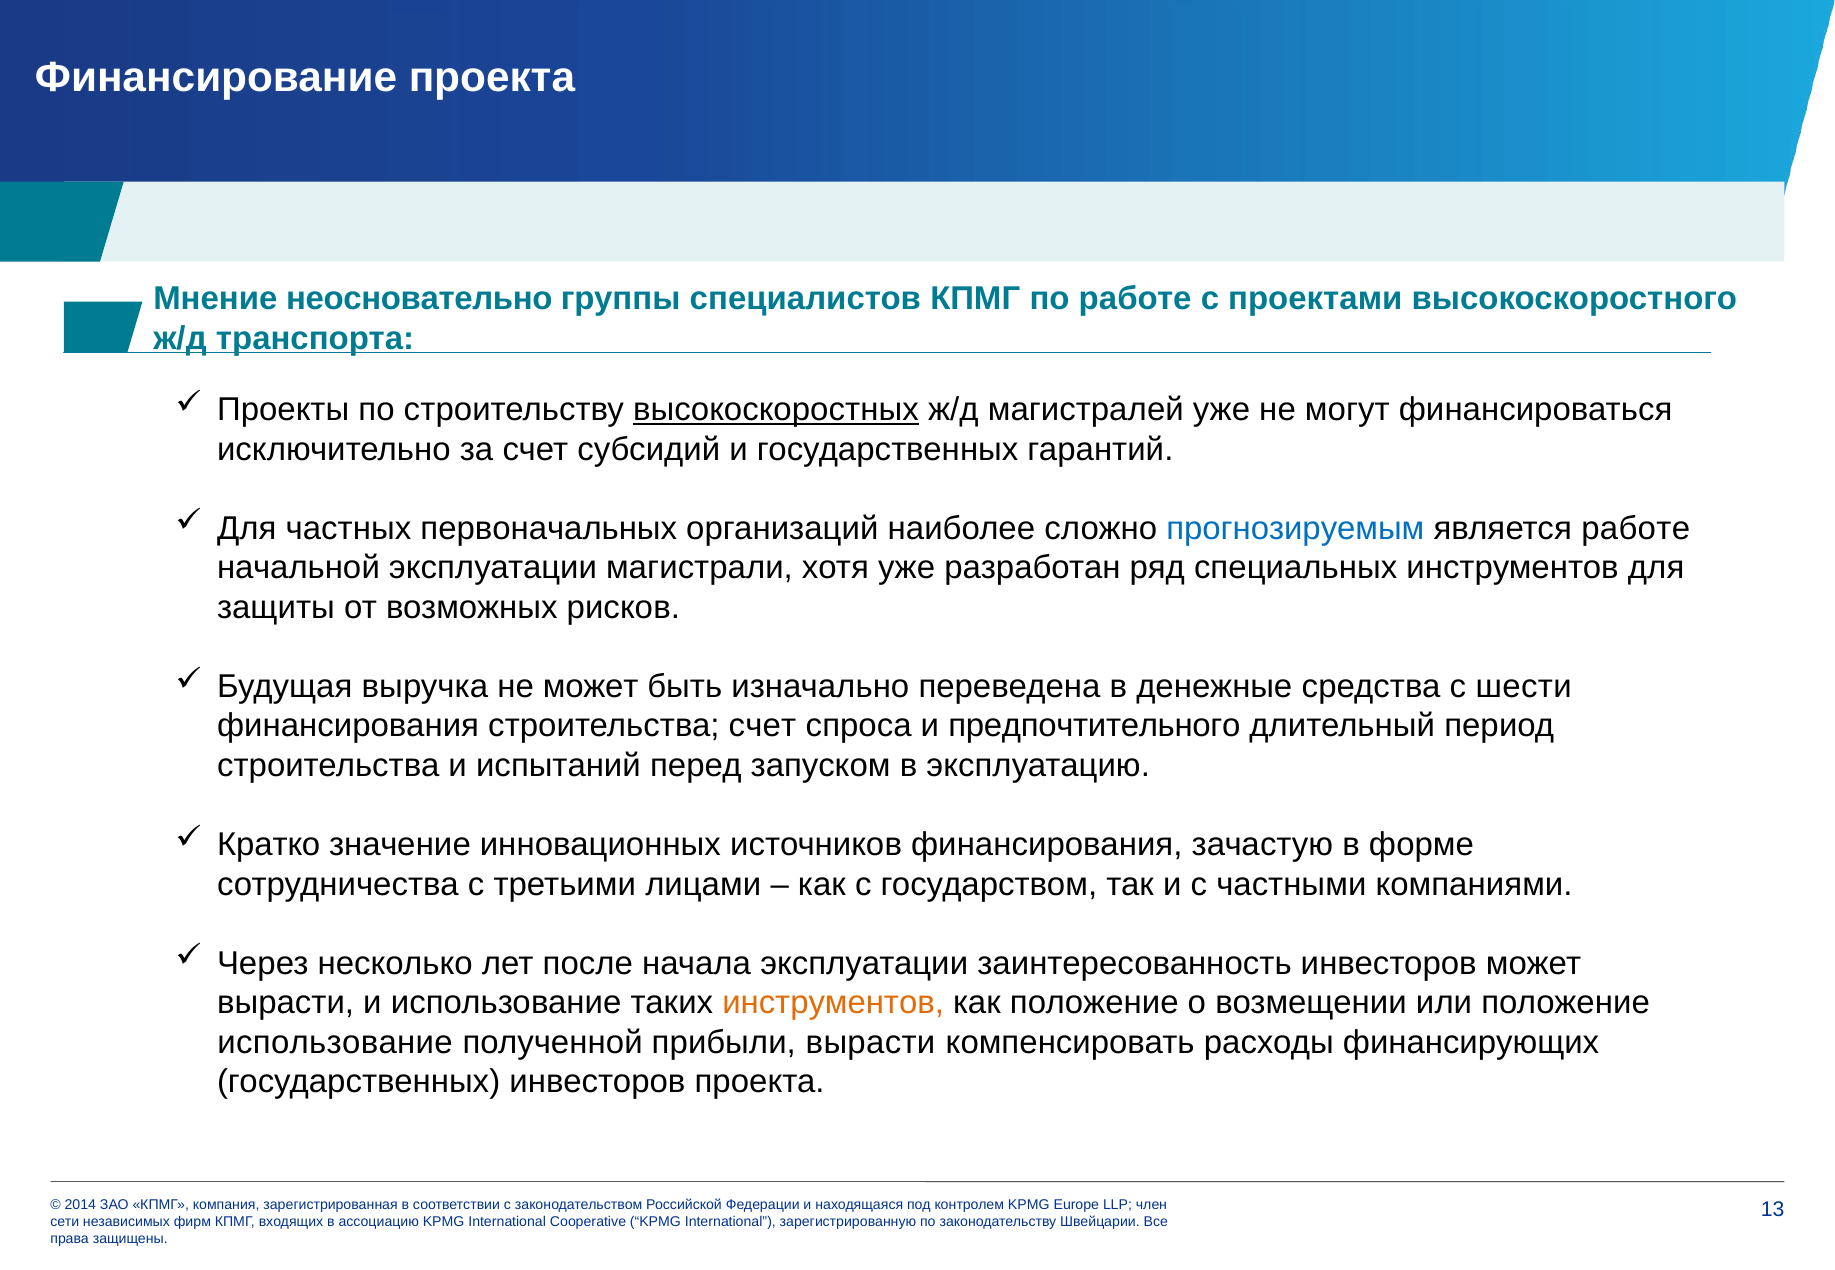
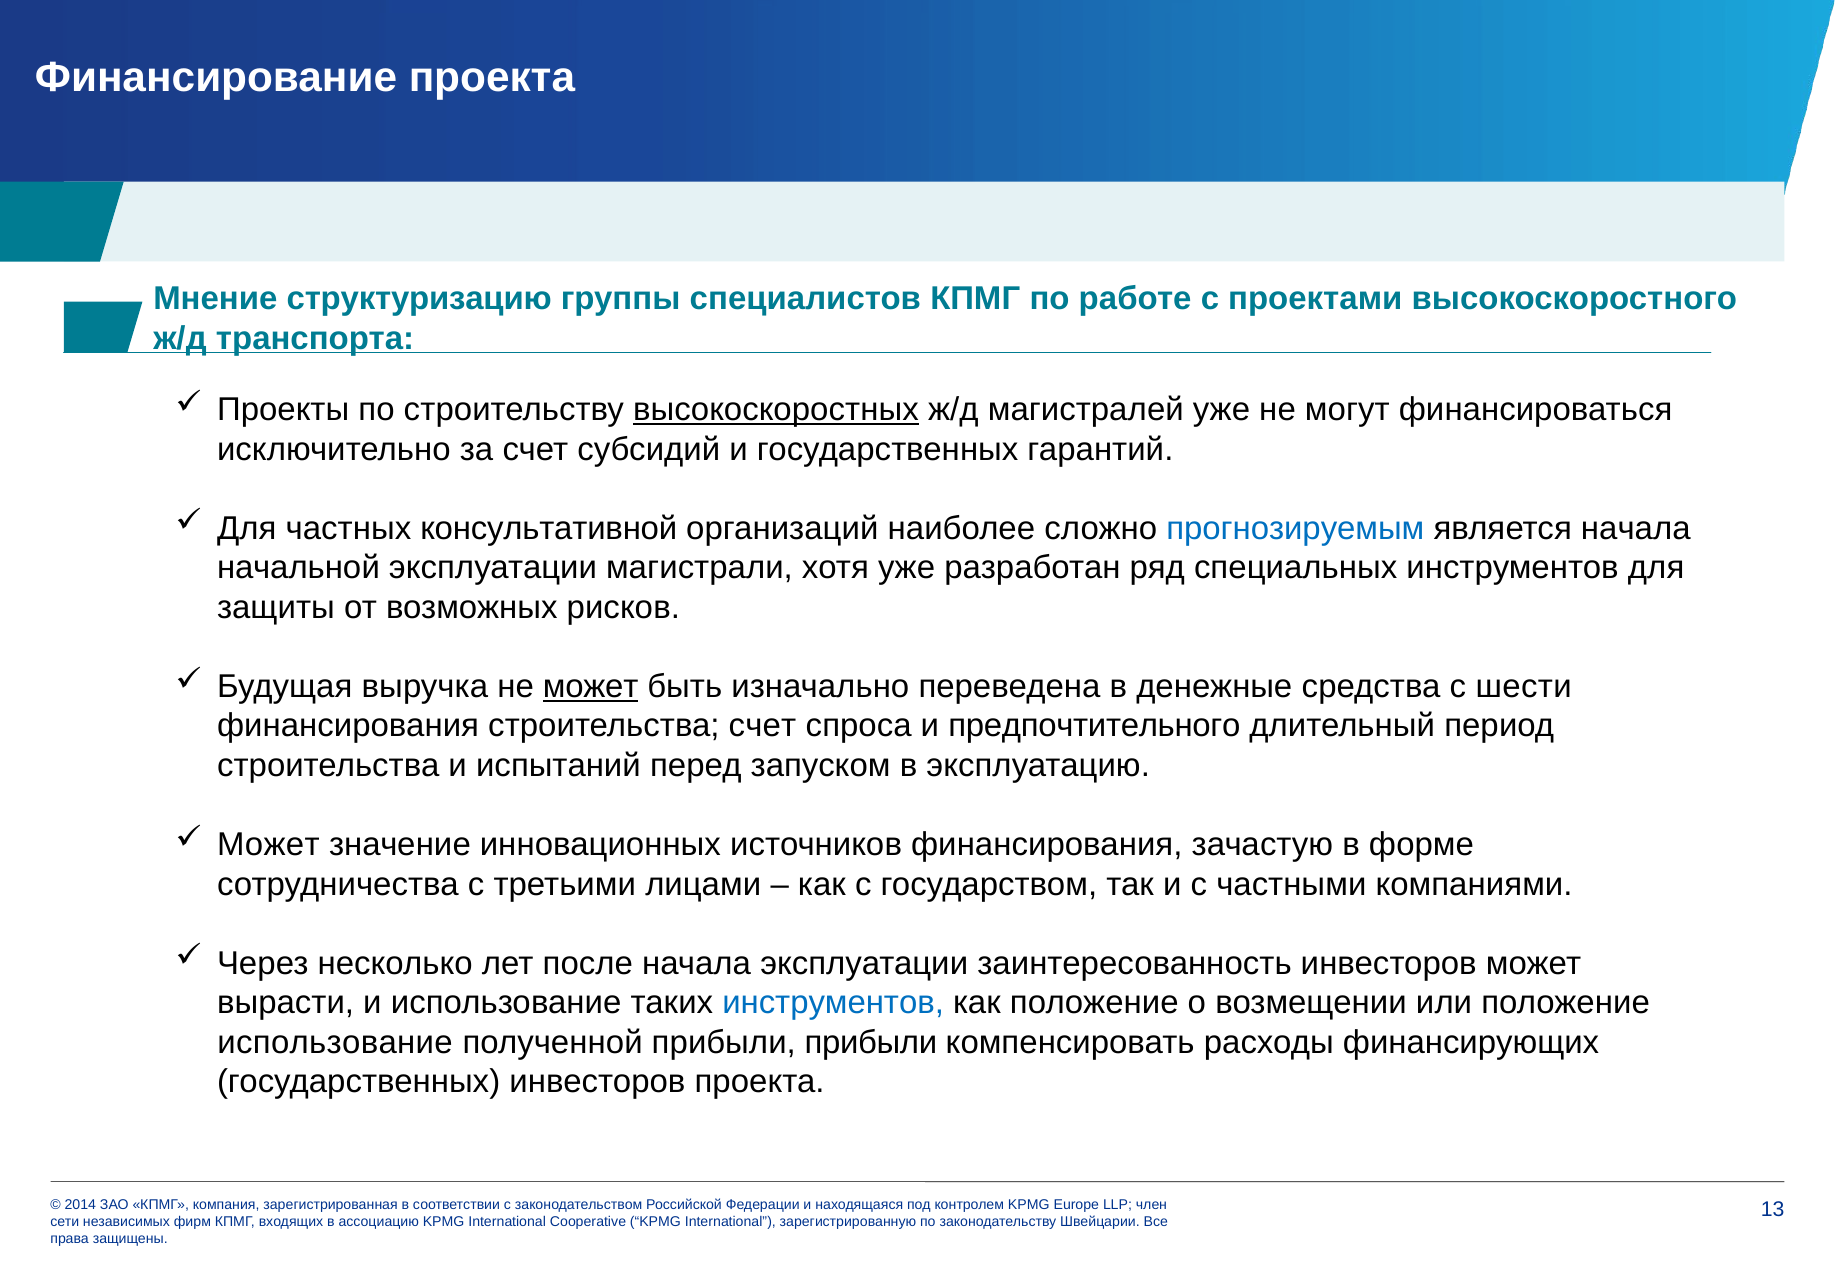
неосновательно: неосновательно -> структуризацию (419, 299)
первоначальных: первоначальных -> консультативной (549, 529)
является работе: работе -> начала (1636, 529)
может underline: none -> present (591, 687)
Кратко: Кратко -> Может (268, 845)
инструментов colour: orange -> blue (833, 1003)
прибыли вырасти: вырасти -> прибыли (871, 1043)
